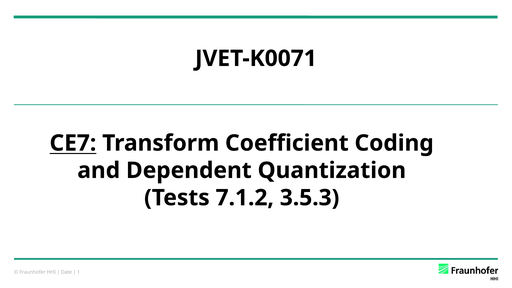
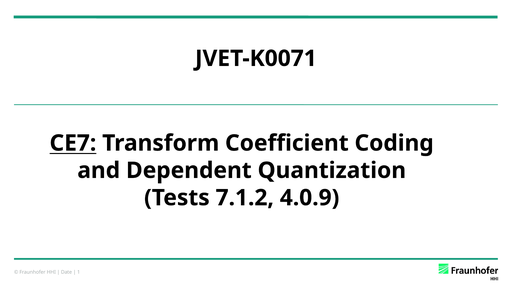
3.5.3: 3.5.3 -> 4.0.9 (310, 198)
